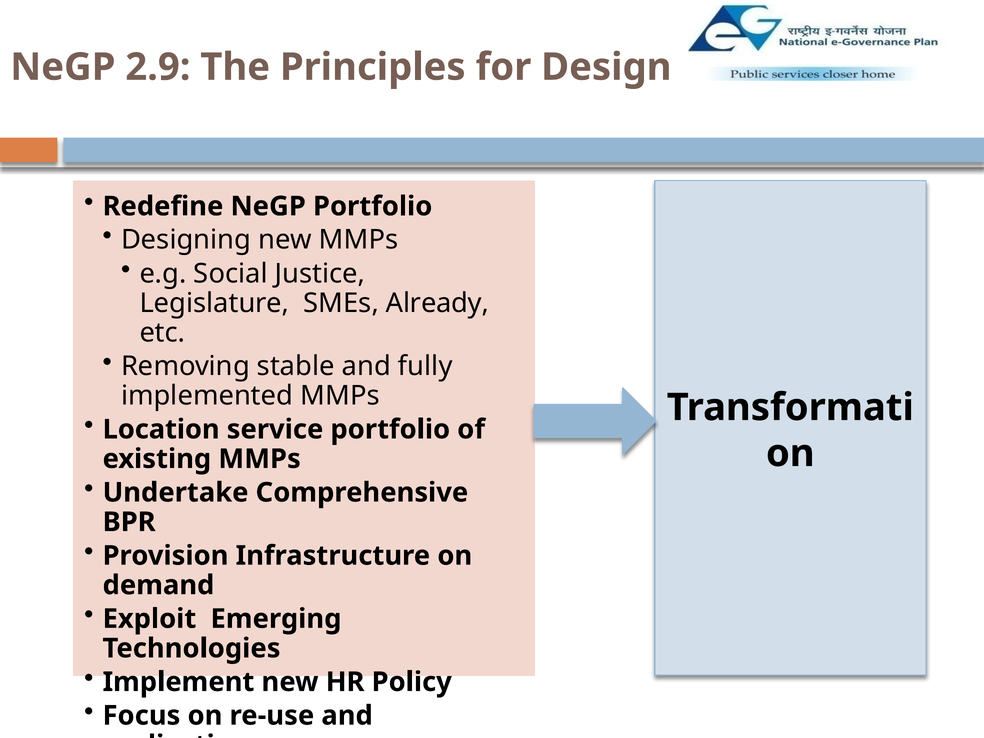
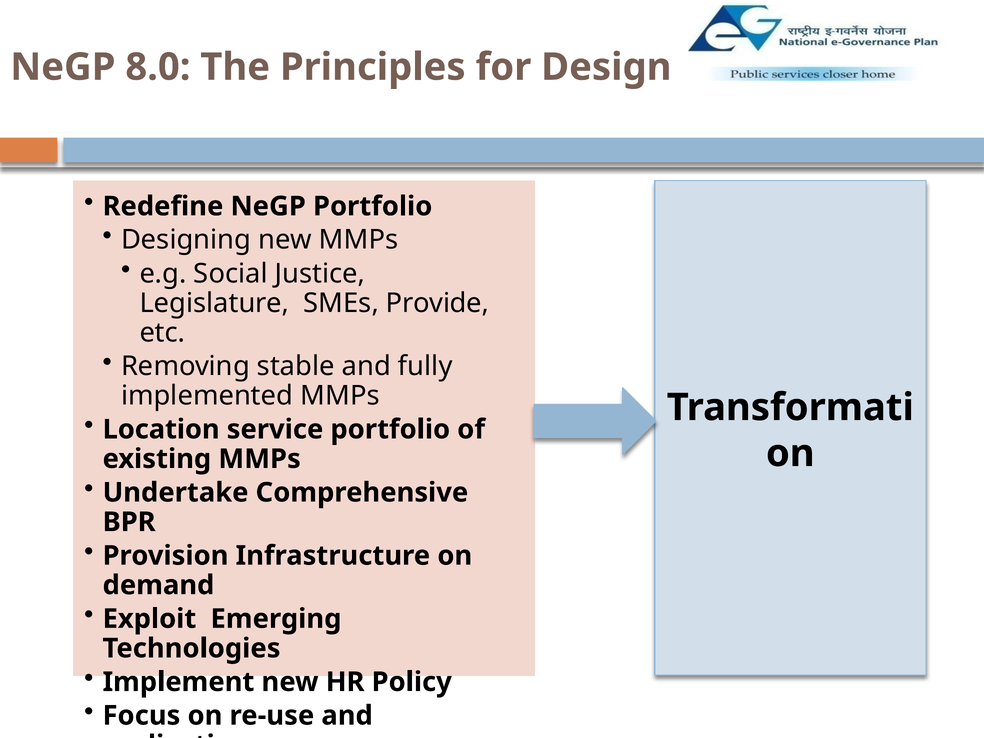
2.9: 2.9 -> 8.0 (158, 67)
Already: Already -> Provide (437, 303)
